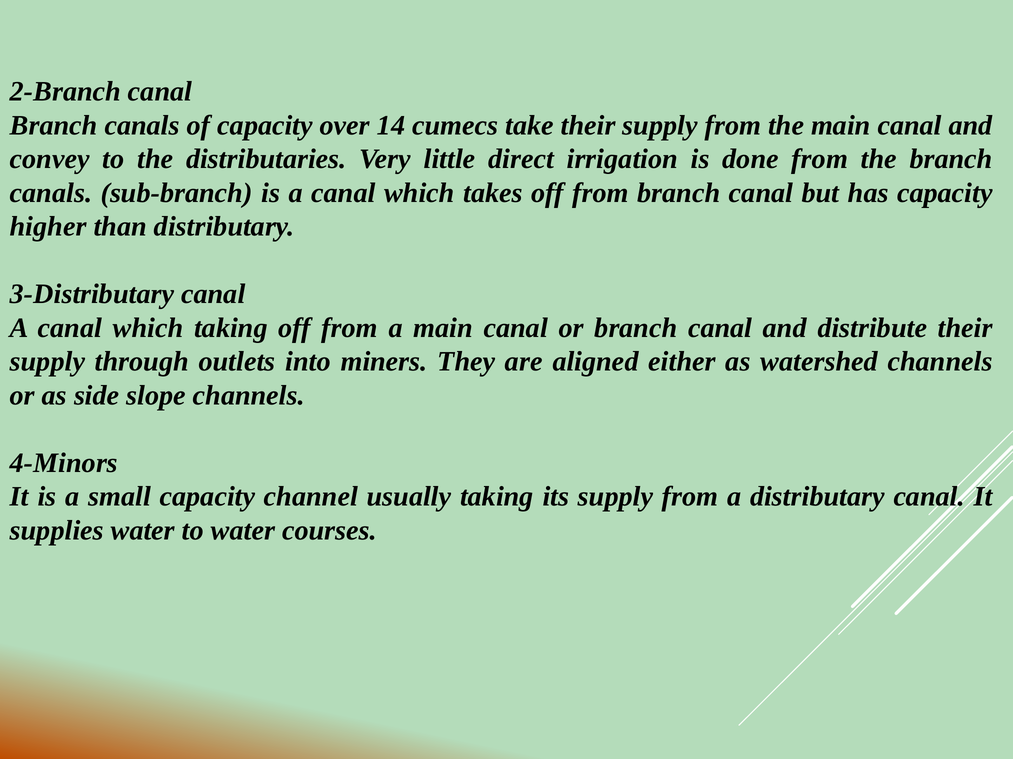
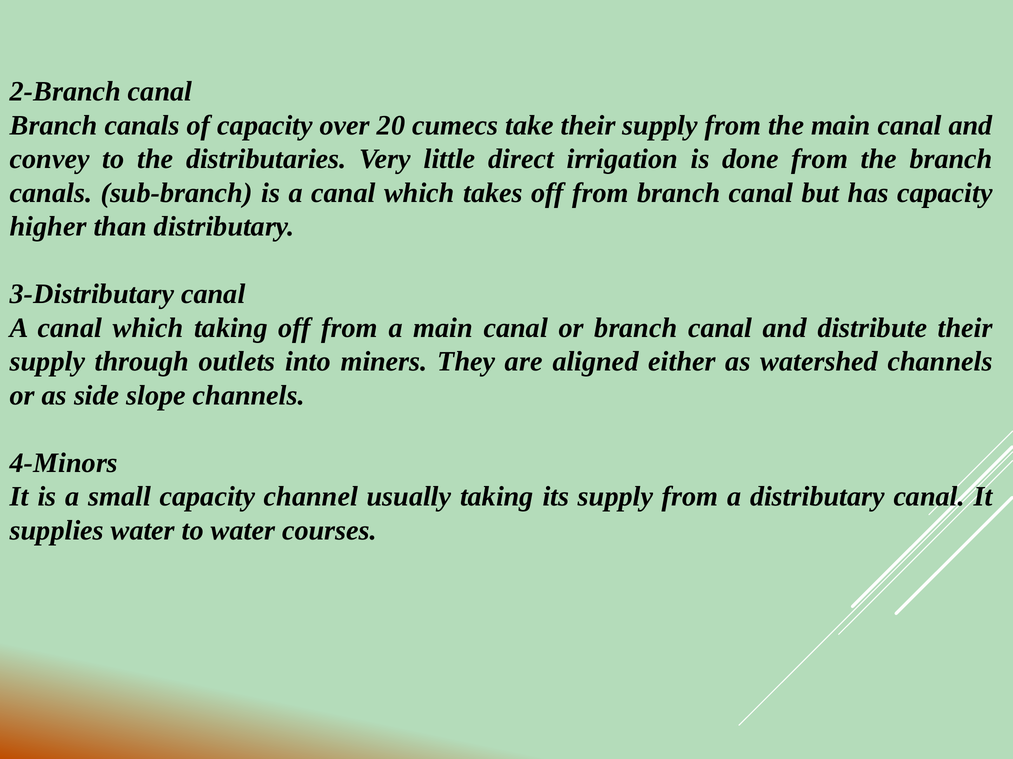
14: 14 -> 20 (391, 125)
